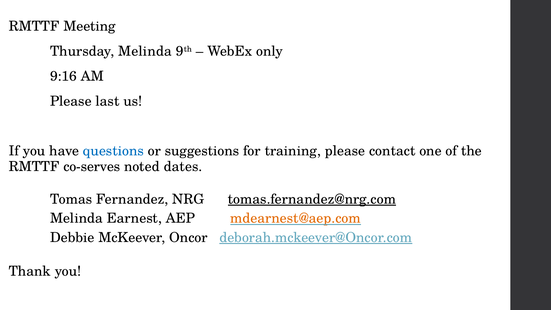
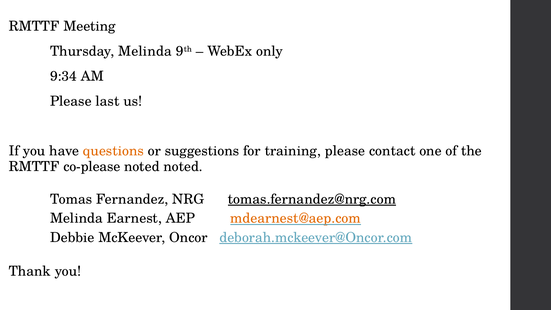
9:16: 9:16 -> 9:34 (64, 76)
questions colour: blue -> orange (113, 151)
co-serves: co-serves -> co-please (92, 167)
noted dates: dates -> noted (183, 167)
